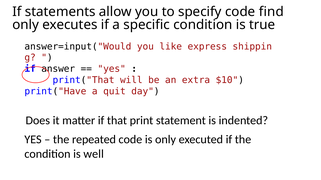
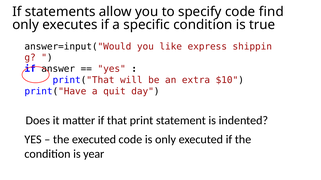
the repeated: repeated -> executed (94, 140)
well: well -> year (94, 154)
